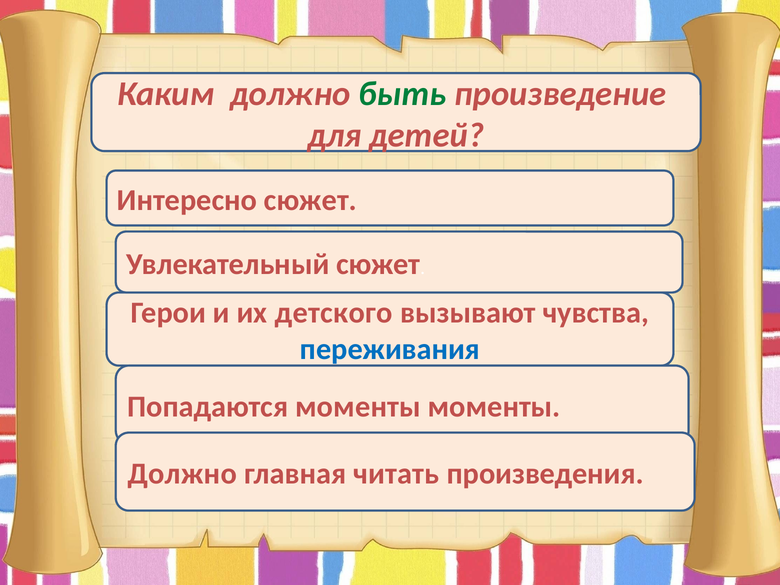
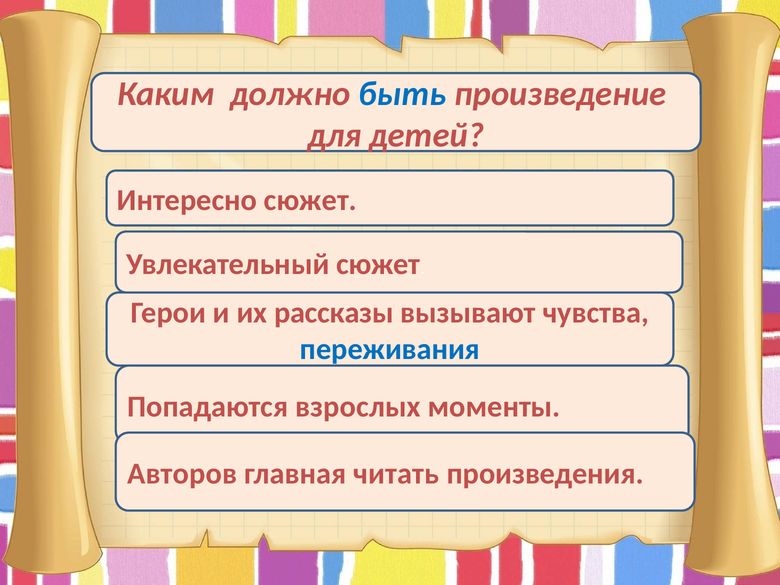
быть colour: green -> blue (402, 94)
детского: детского -> рассказы (334, 313)
Попадаются моменты: моменты -> взрослых (358, 407)
Должно: Должно -> Авторов (182, 474)
